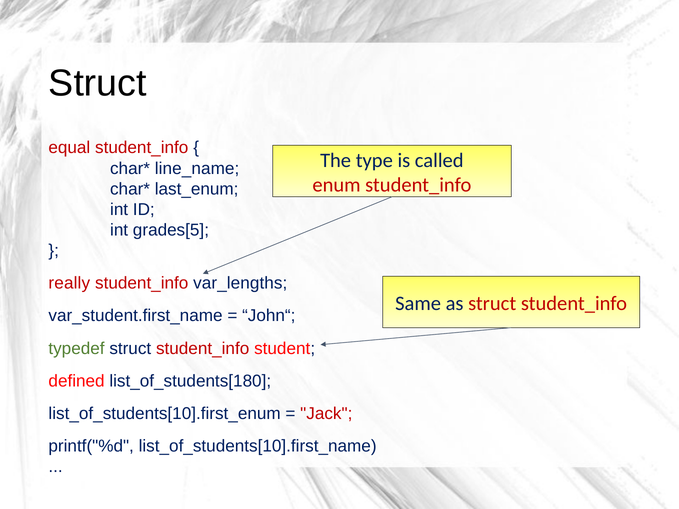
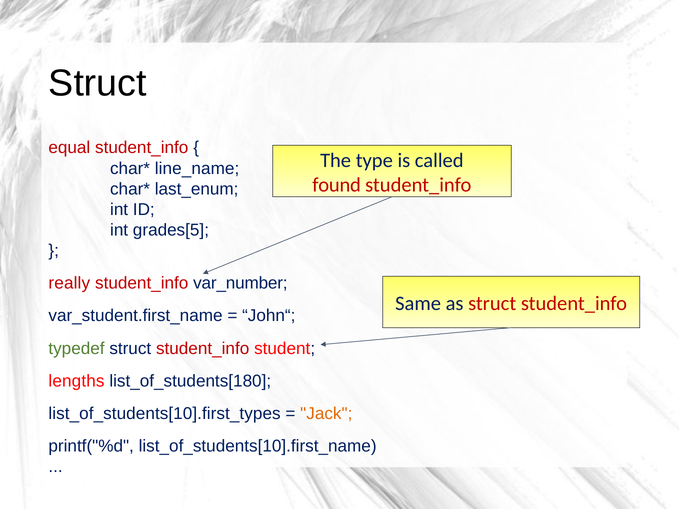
enum: enum -> found (337, 185)
var_lengths: var_lengths -> var_number (240, 283)
defined: defined -> lengths (76, 381)
list_of_students[10].first_enum: list_of_students[10].first_enum -> list_of_students[10].first_types (165, 414)
Jack colour: red -> orange (326, 414)
